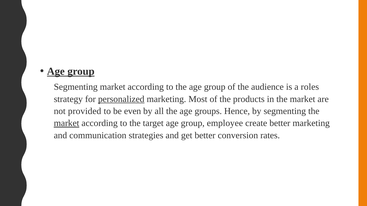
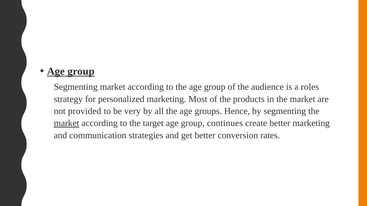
personalized underline: present -> none (121, 99)
even: even -> very (132, 111)
employee: employee -> continues (225, 123)
